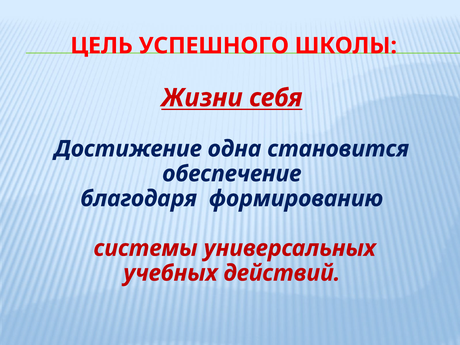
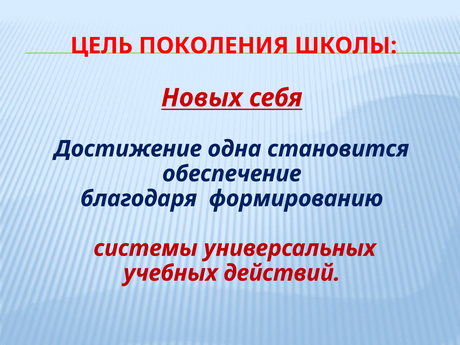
УСПЕШНОГО: УСПЕШНОГО -> ПОКОЛЕНИЯ (214, 46)
Жизни: Жизни -> Новых (202, 98)
